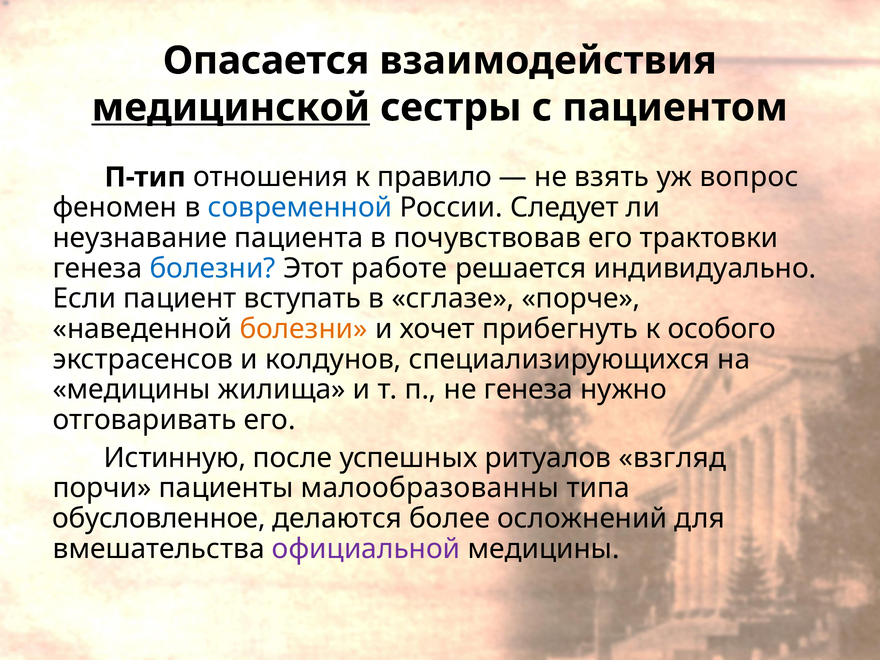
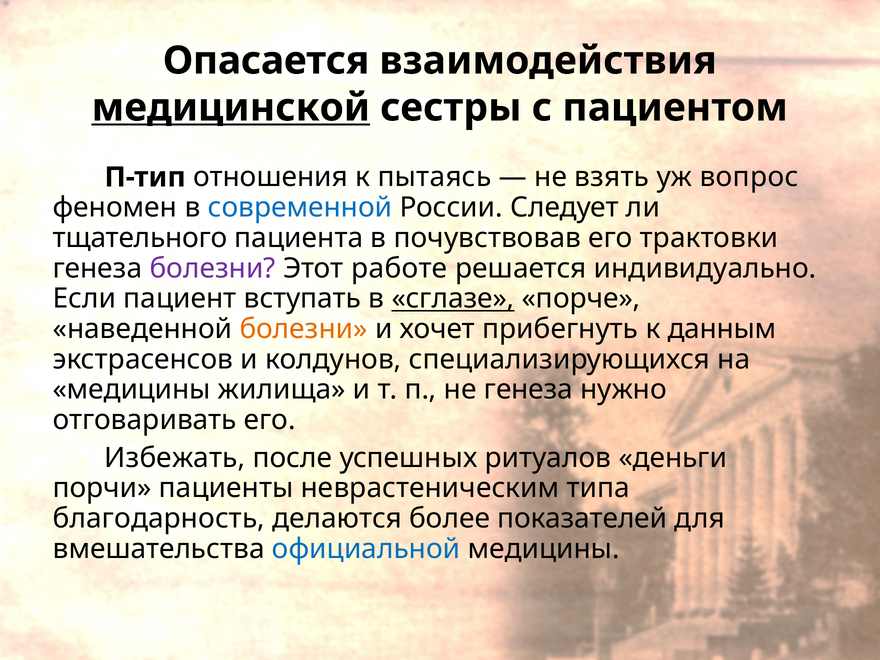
правило: правило -> пытаясь (434, 177)
неузнавание: неузнавание -> тщательного (140, 238)
болезни colour: blue -> purple (213, 268)
сглазе underline: none -> present (453, 299)
особого: особого -> данным (722, 329)
Истинную: Истинную -> Избежать (175, 458)
взгляд: взгляд -> деньги (673, 458)
малообразованны: малообразованны -> неврастеническим (430, 488)
обусловленное: обусловленное -> благодарность (159, 519)
осложнений: осложнений -> показателей (582, 519)
официальной colour: purple -> blue (366, 549)
